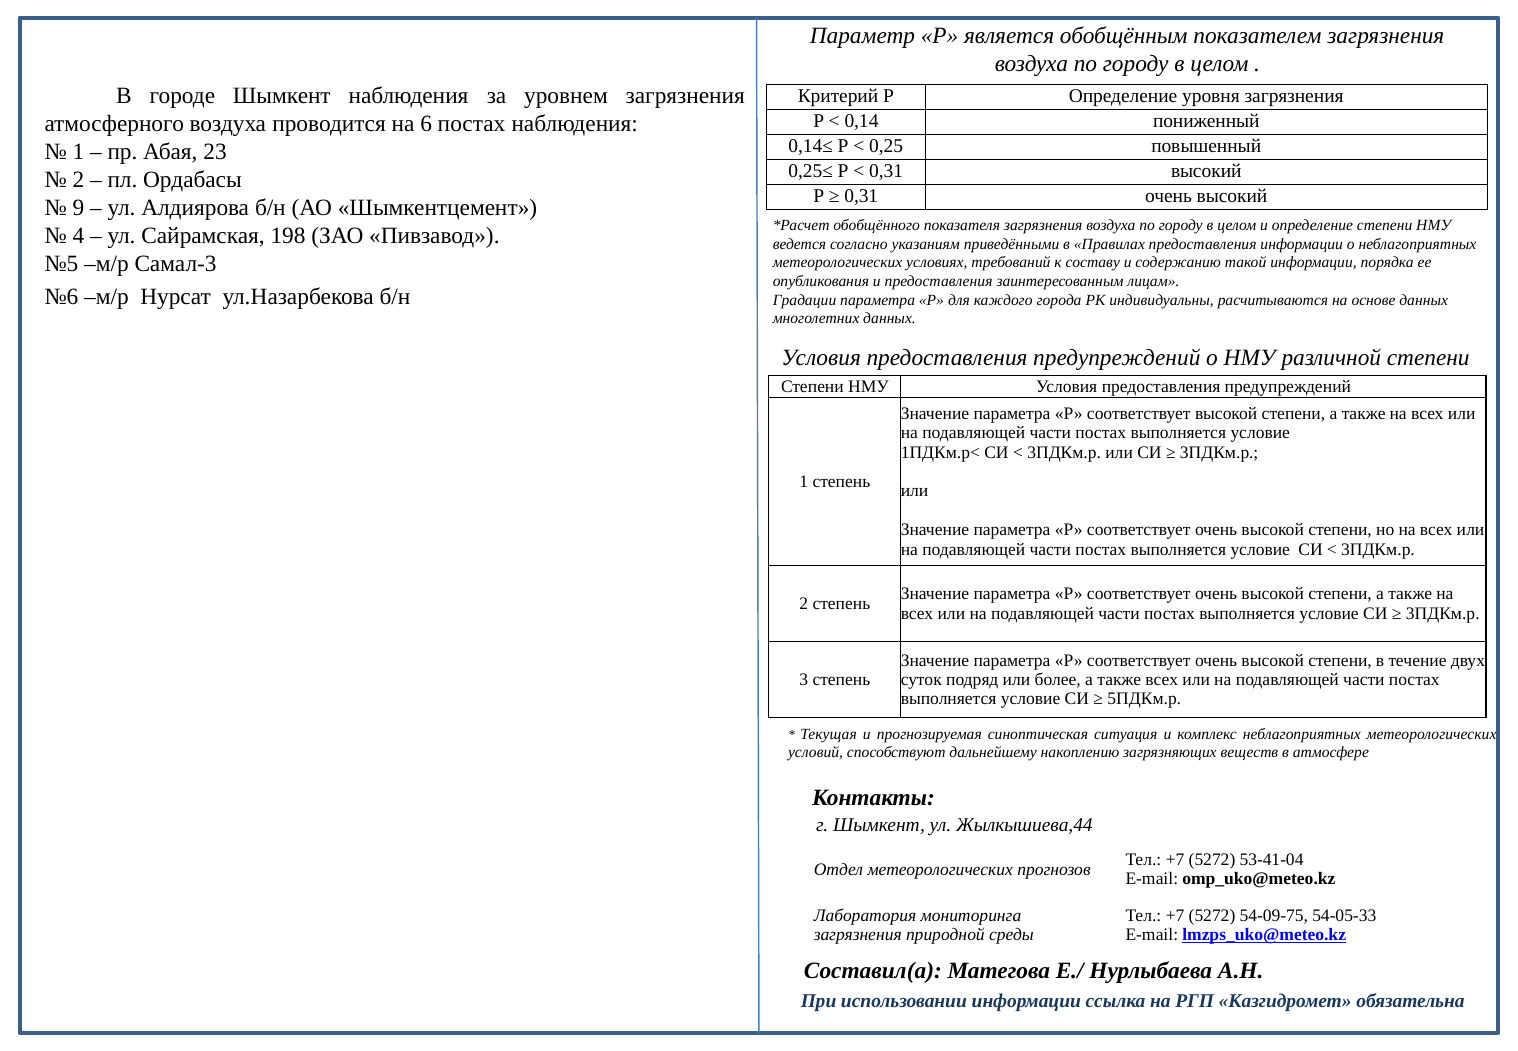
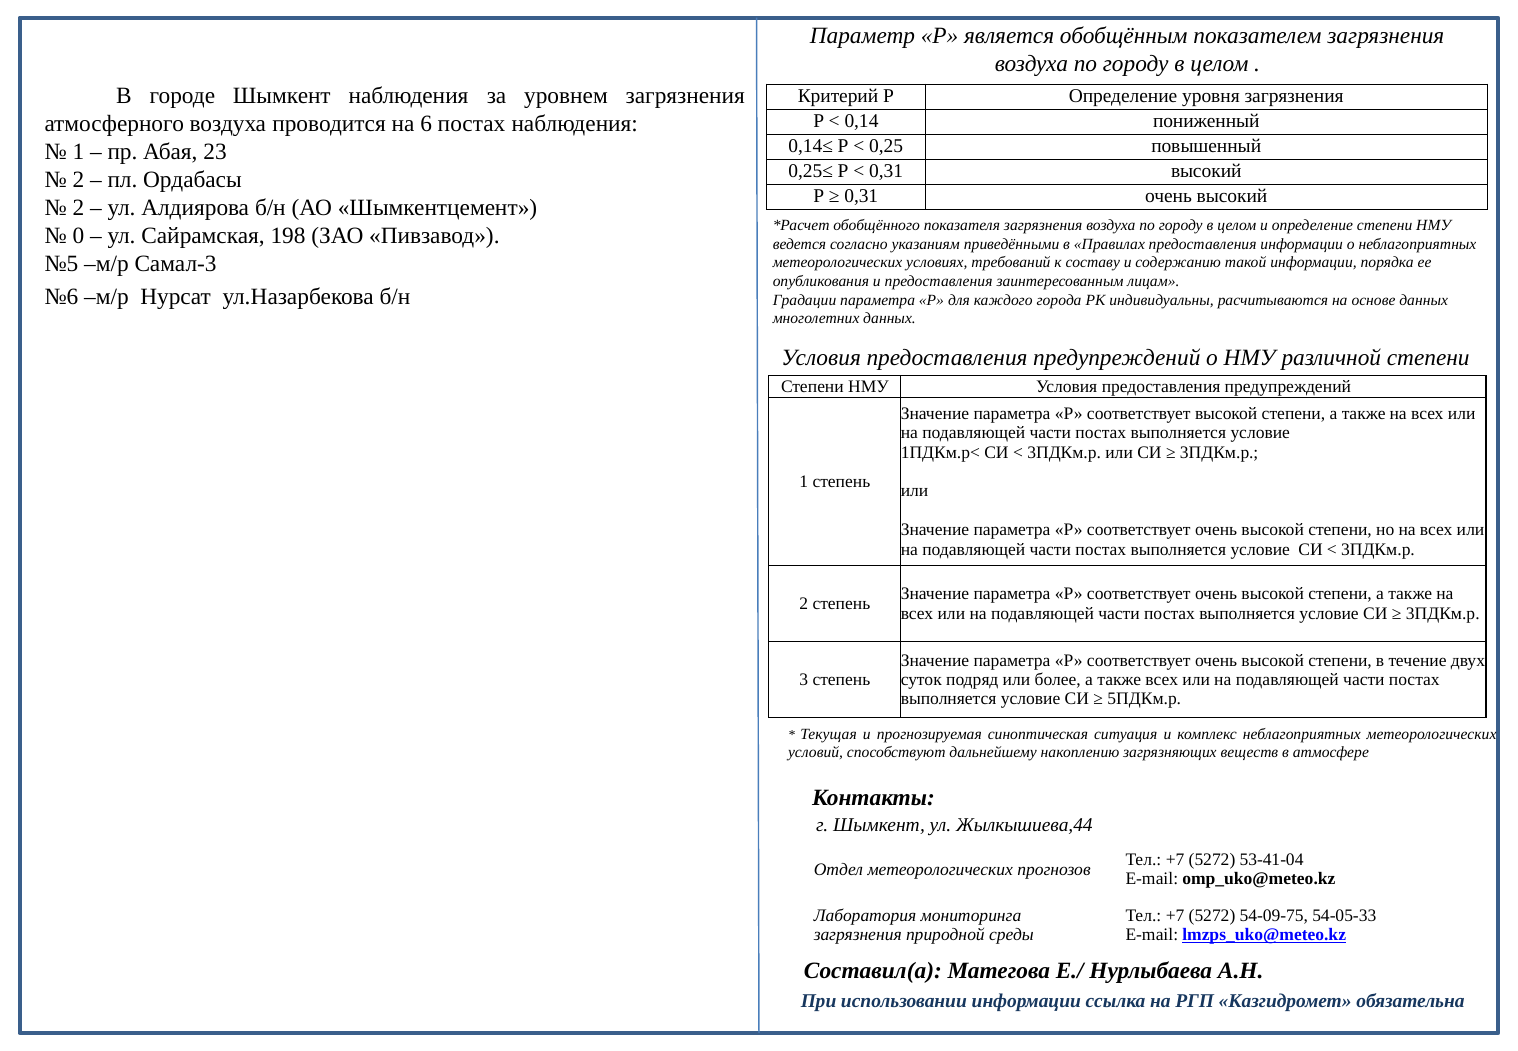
9: 9 -> 2 (78, 208)
4: 4 -> 0 (78, 236)
